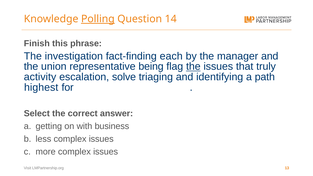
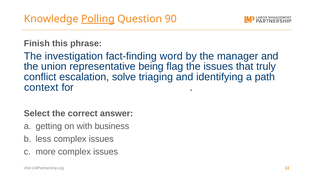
14: 14 -> 90 (171, 19)
each: each -> word (171, 56)
the underline: present -> none (193, 67)
activity: activity -> conflict (40, 77)
highest: highest -> context (41, 87)
